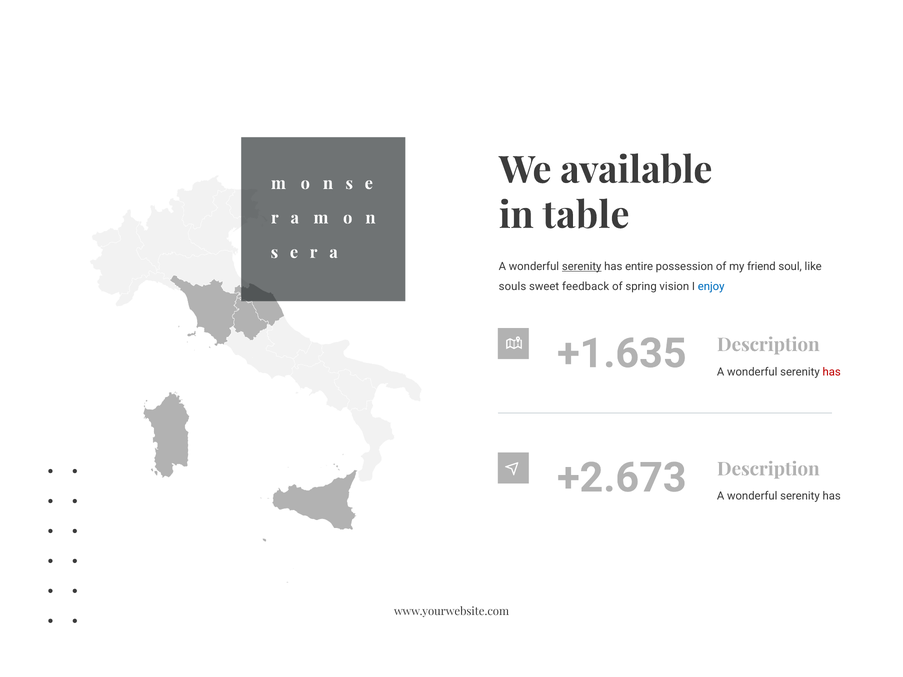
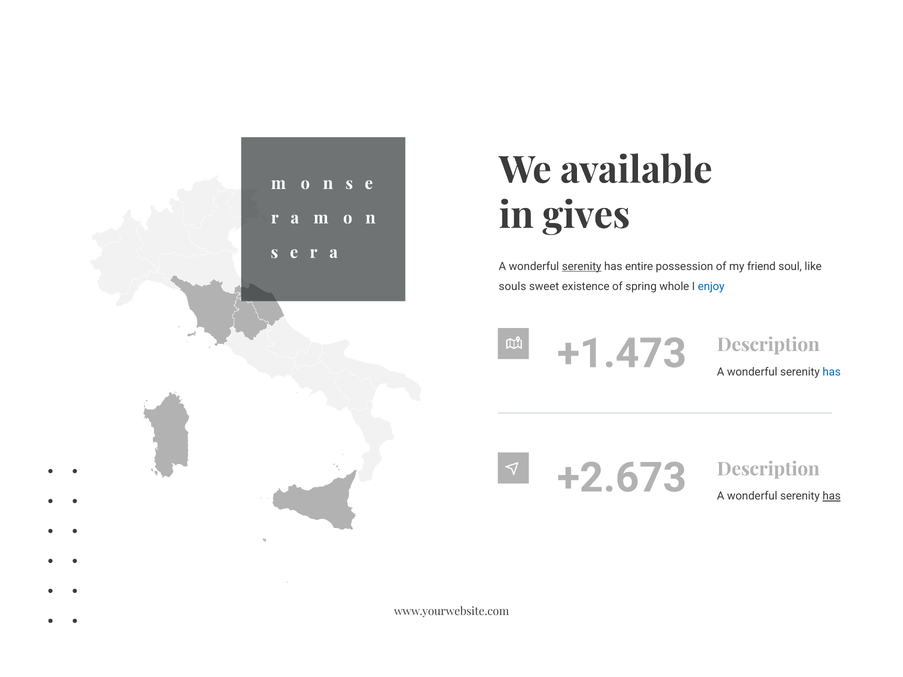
table: table -> gives (586, 216)
feedback: feedback -> existence (586, 287)
vision: vision -> whole (674, 287)
+1.635: +1.635 -> +1.473 (622, 354)
has colour: red -> blue (832, 372)
has underline: none -> present (832, 496)
